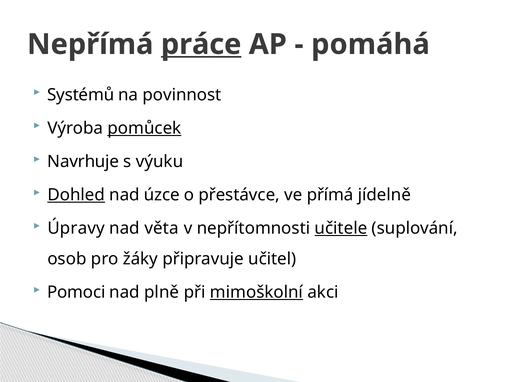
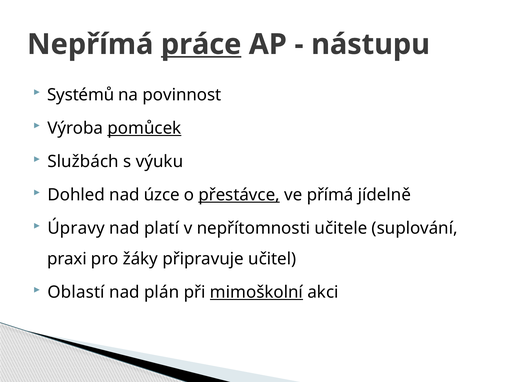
pomáhá: pomáhá -> nástupu (371, 44)
Navrhuje: Navrhuje -> Službách (83, 161)
Dohled underline: present -> none (76, 195)
přestávce underline: none -> present (239, 195)
věta: věta -> platí (162, 228)
učitele underline: present -> none (341, 228)
osob: osob -> praxi (67, 259)
Pomoci: Pomoci -> Oblastí (76, 292)
plně: plně -> plán (162, 292)
